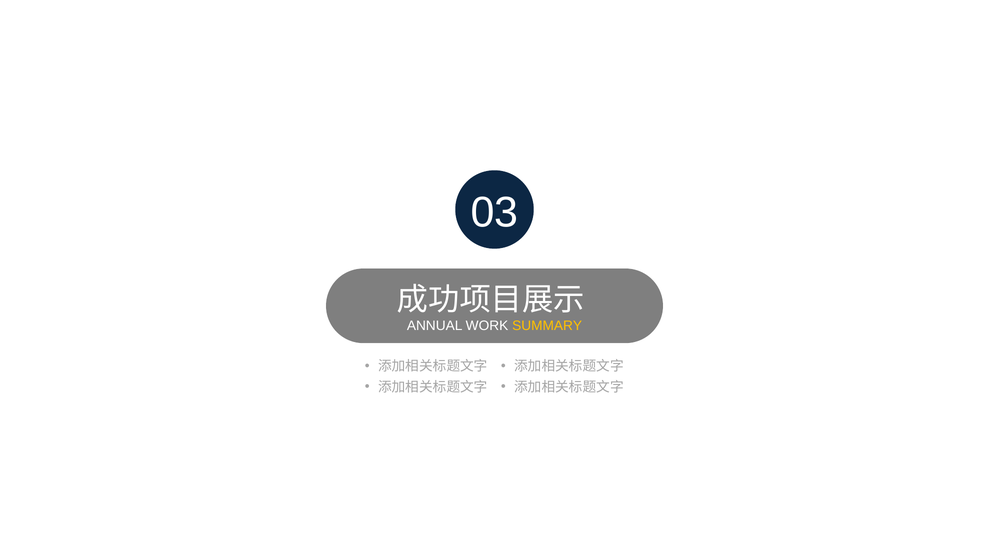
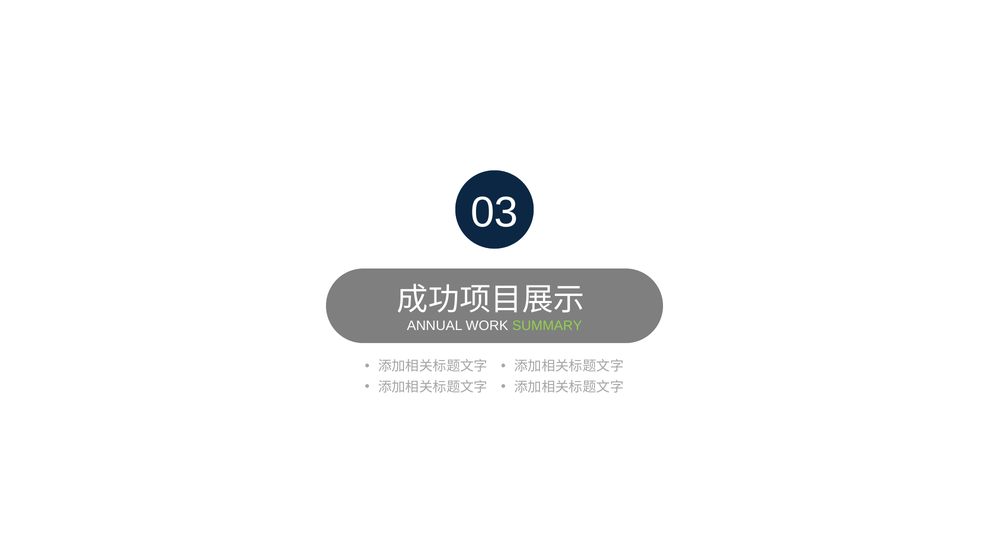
SUMMARY colour: yellow -> light green (547, 326)
